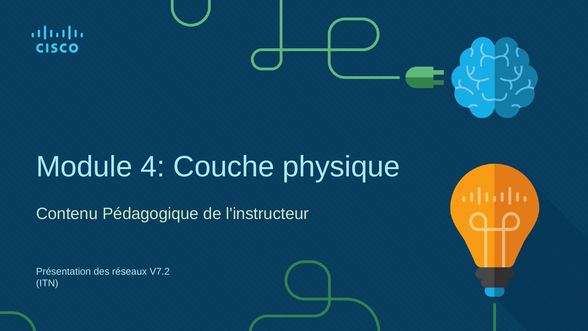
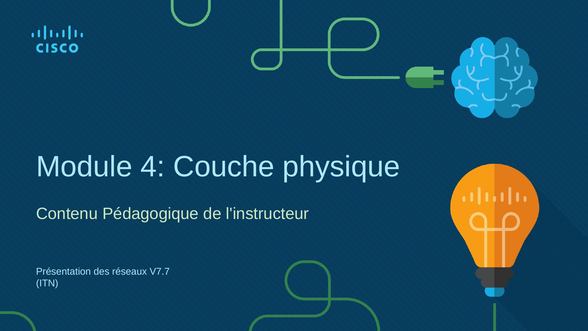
V7.2: V7.2 -> V7.7 (160, 271)
